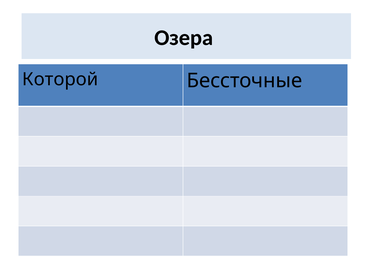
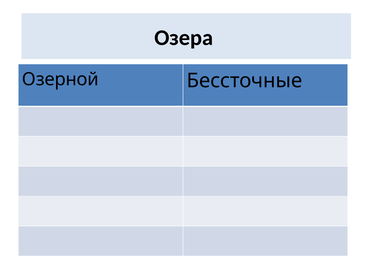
Которой: Которой -> Озерной (60, 79)
